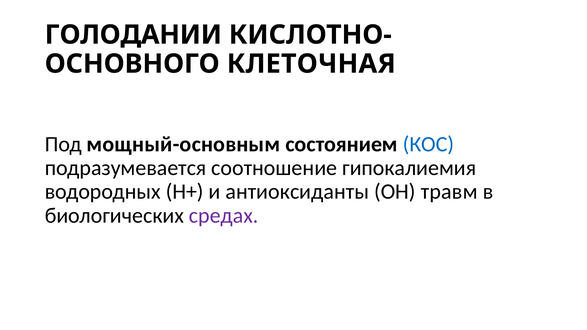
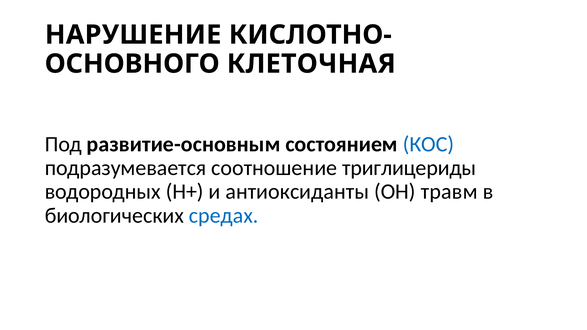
ГОЛОДАНИИ: ГОЛОДАНИИ -> НАРУШЕНИЕ (133, 35)
мощный-основным: мощный-основным -> развитие-основным (184, 144)
гипокалиемия: гипокалиемия -> триглицериды (409, 168)
средах colour: purple -> blue (224, 216)
